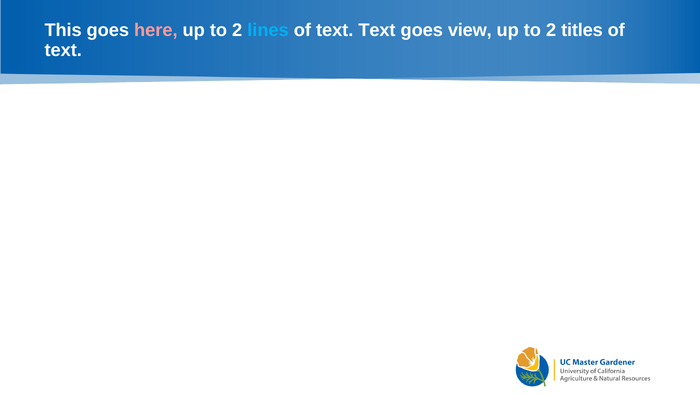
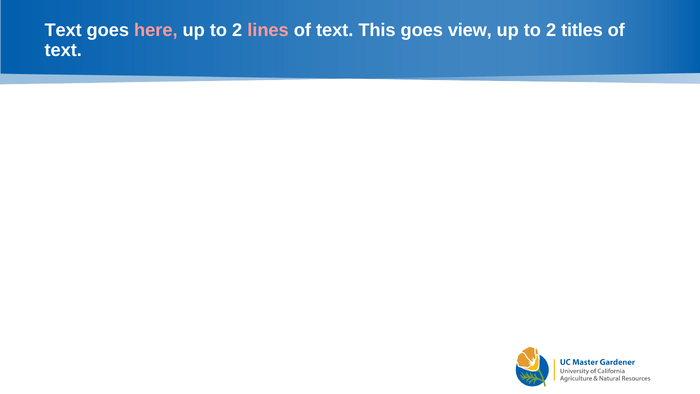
This: This -> Text (63, 30)
lines colour: light blue -> pink (268, 30)
text Text: Text -> This (377, 30)
